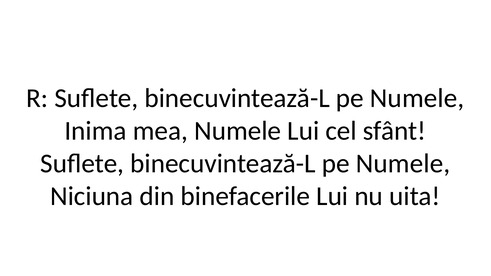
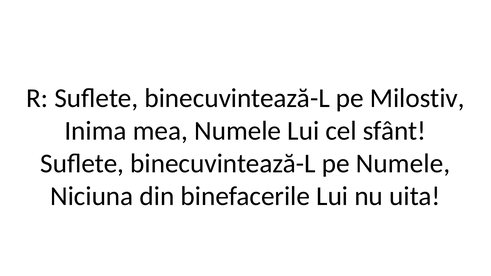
Numele: Numele -> Milostiv (417, 98)
